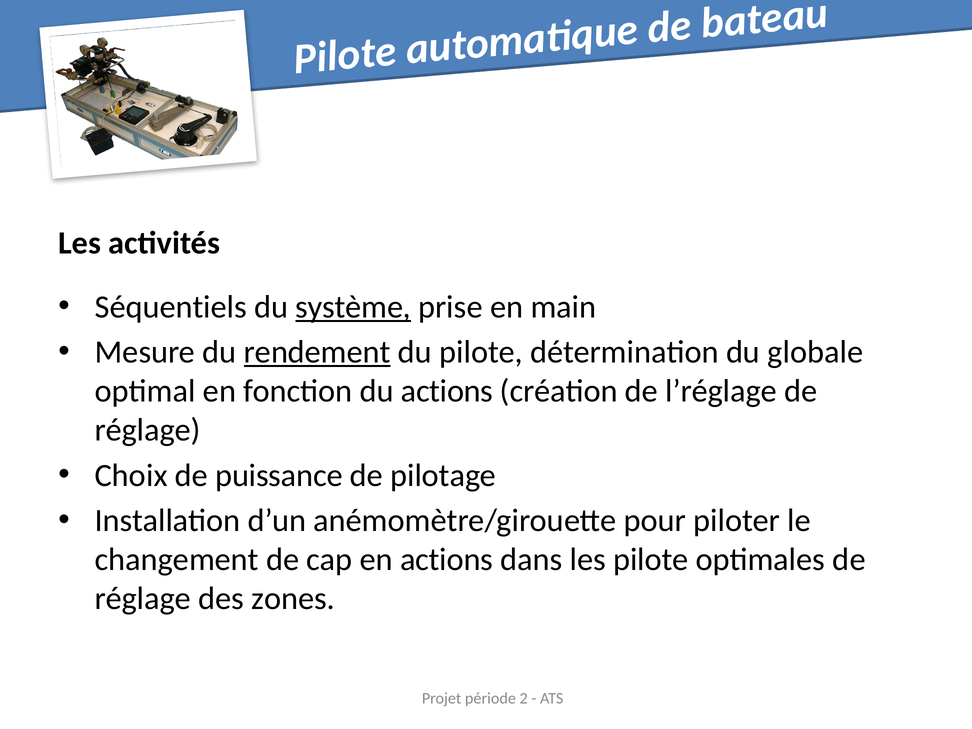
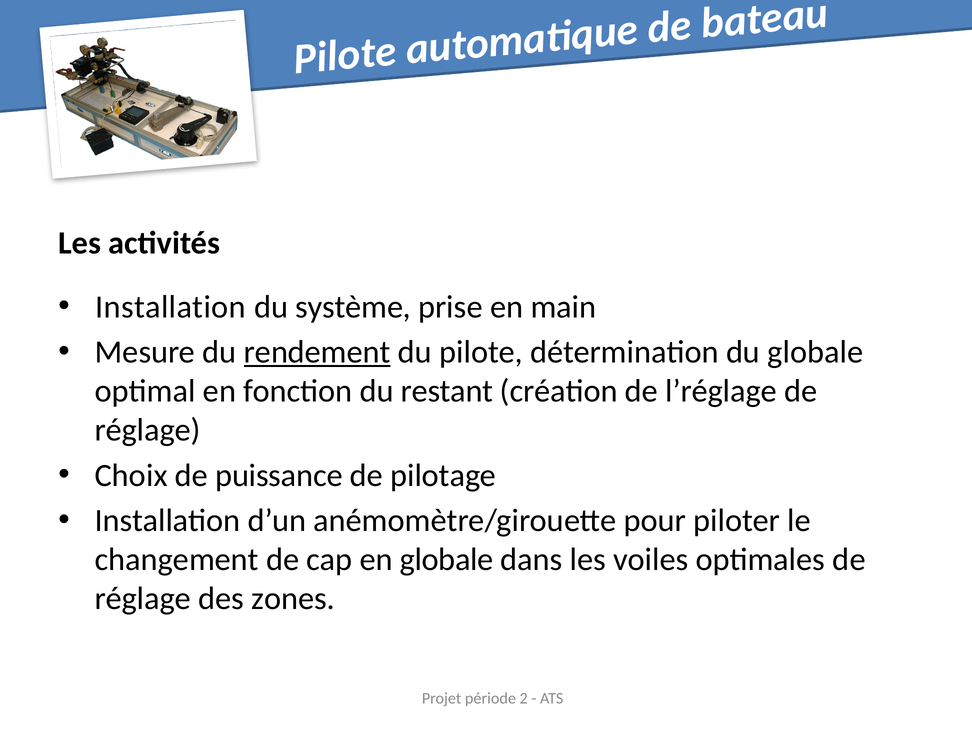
Séquentiels: Séquentiels -> Installation (171, 307)
système underline: present -> none (353, 307)
du actions: actions -> restant (447, 391)
en actions: actions -> globale (447, 560)
les pilote: pilote -> voiles (651, 560)
